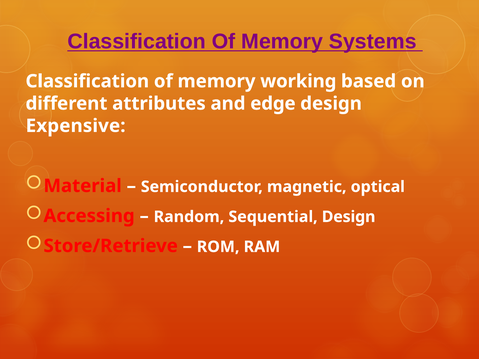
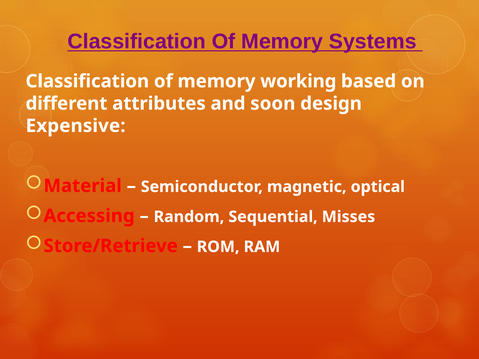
edge: edge -> soon (273, 104)
Sequential Design: Design -> Misses (348, 217)
